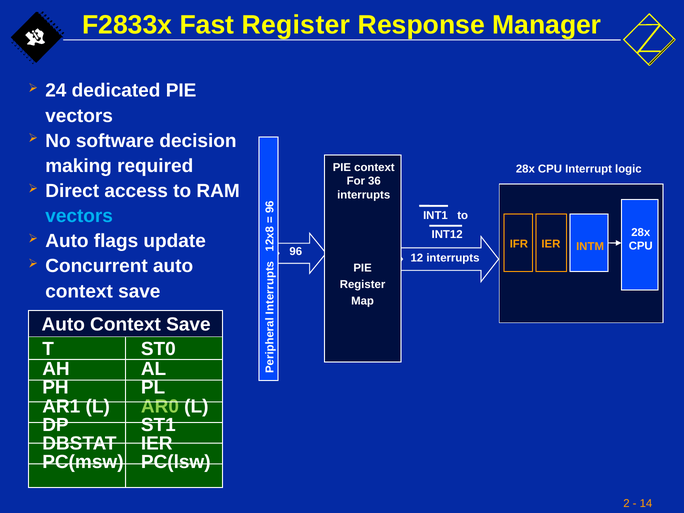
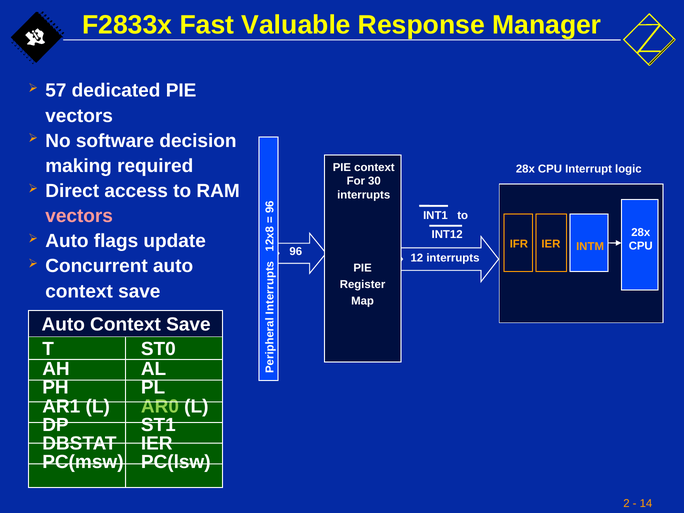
Fast Register: Register -> Valuable (296, 25)
24: 24 -> 57 (56, 91)
36: 36 -> 30 (374, 181)
vectors colour: light blue -> pink (79, 216)
